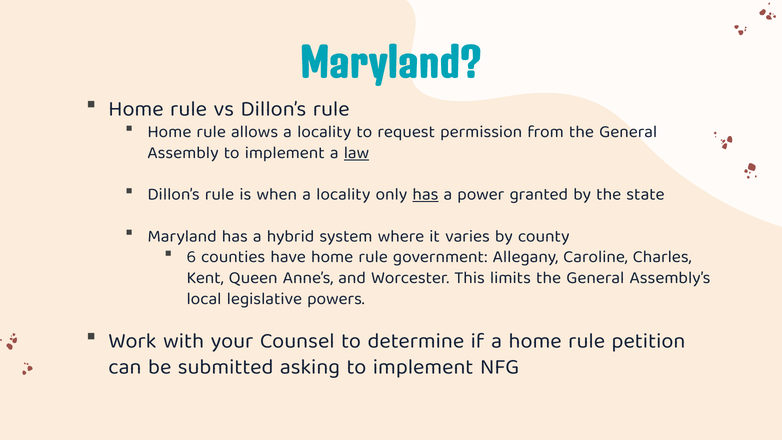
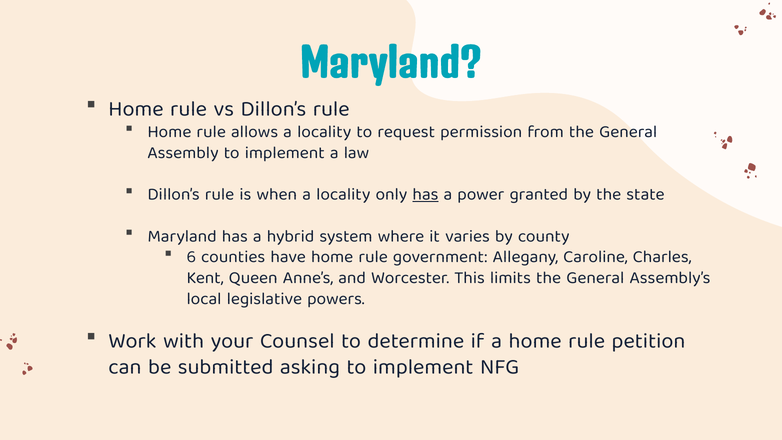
law underline: present -> none (357, 152)
